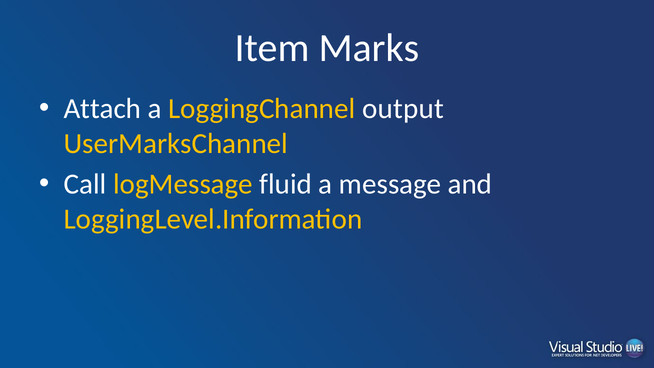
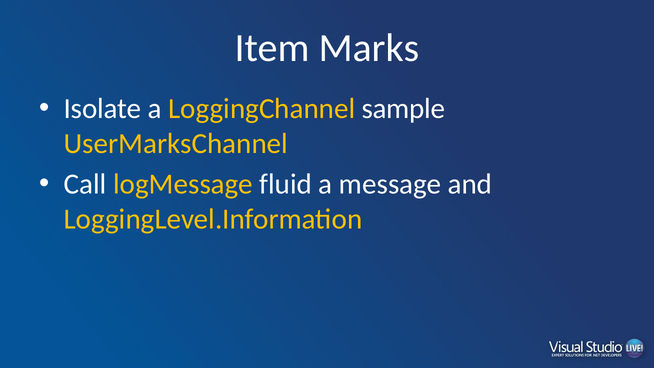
Attach: Attach -> Isolate (102, 109)
output: output -> sample (403, 109)
